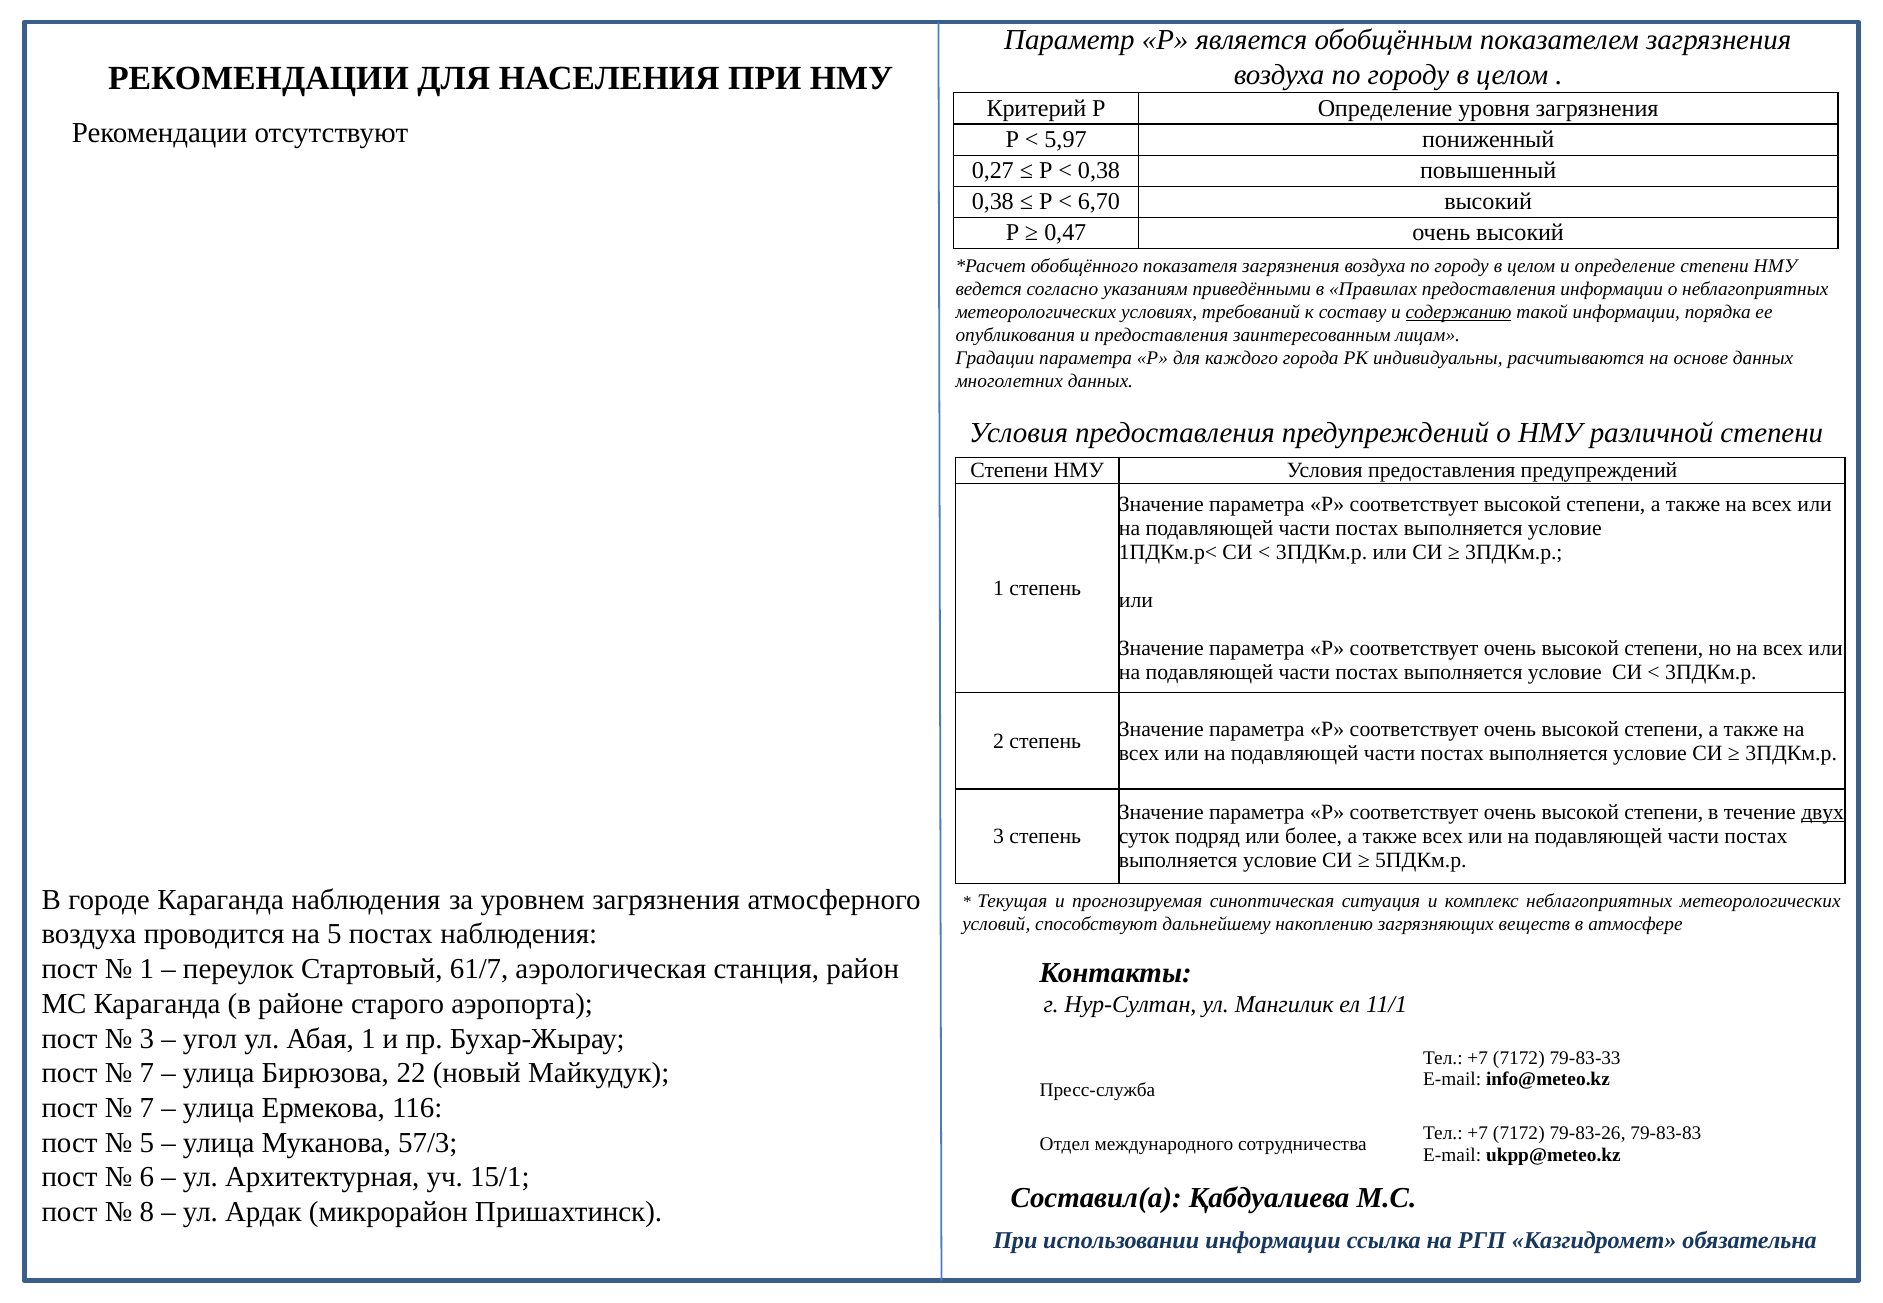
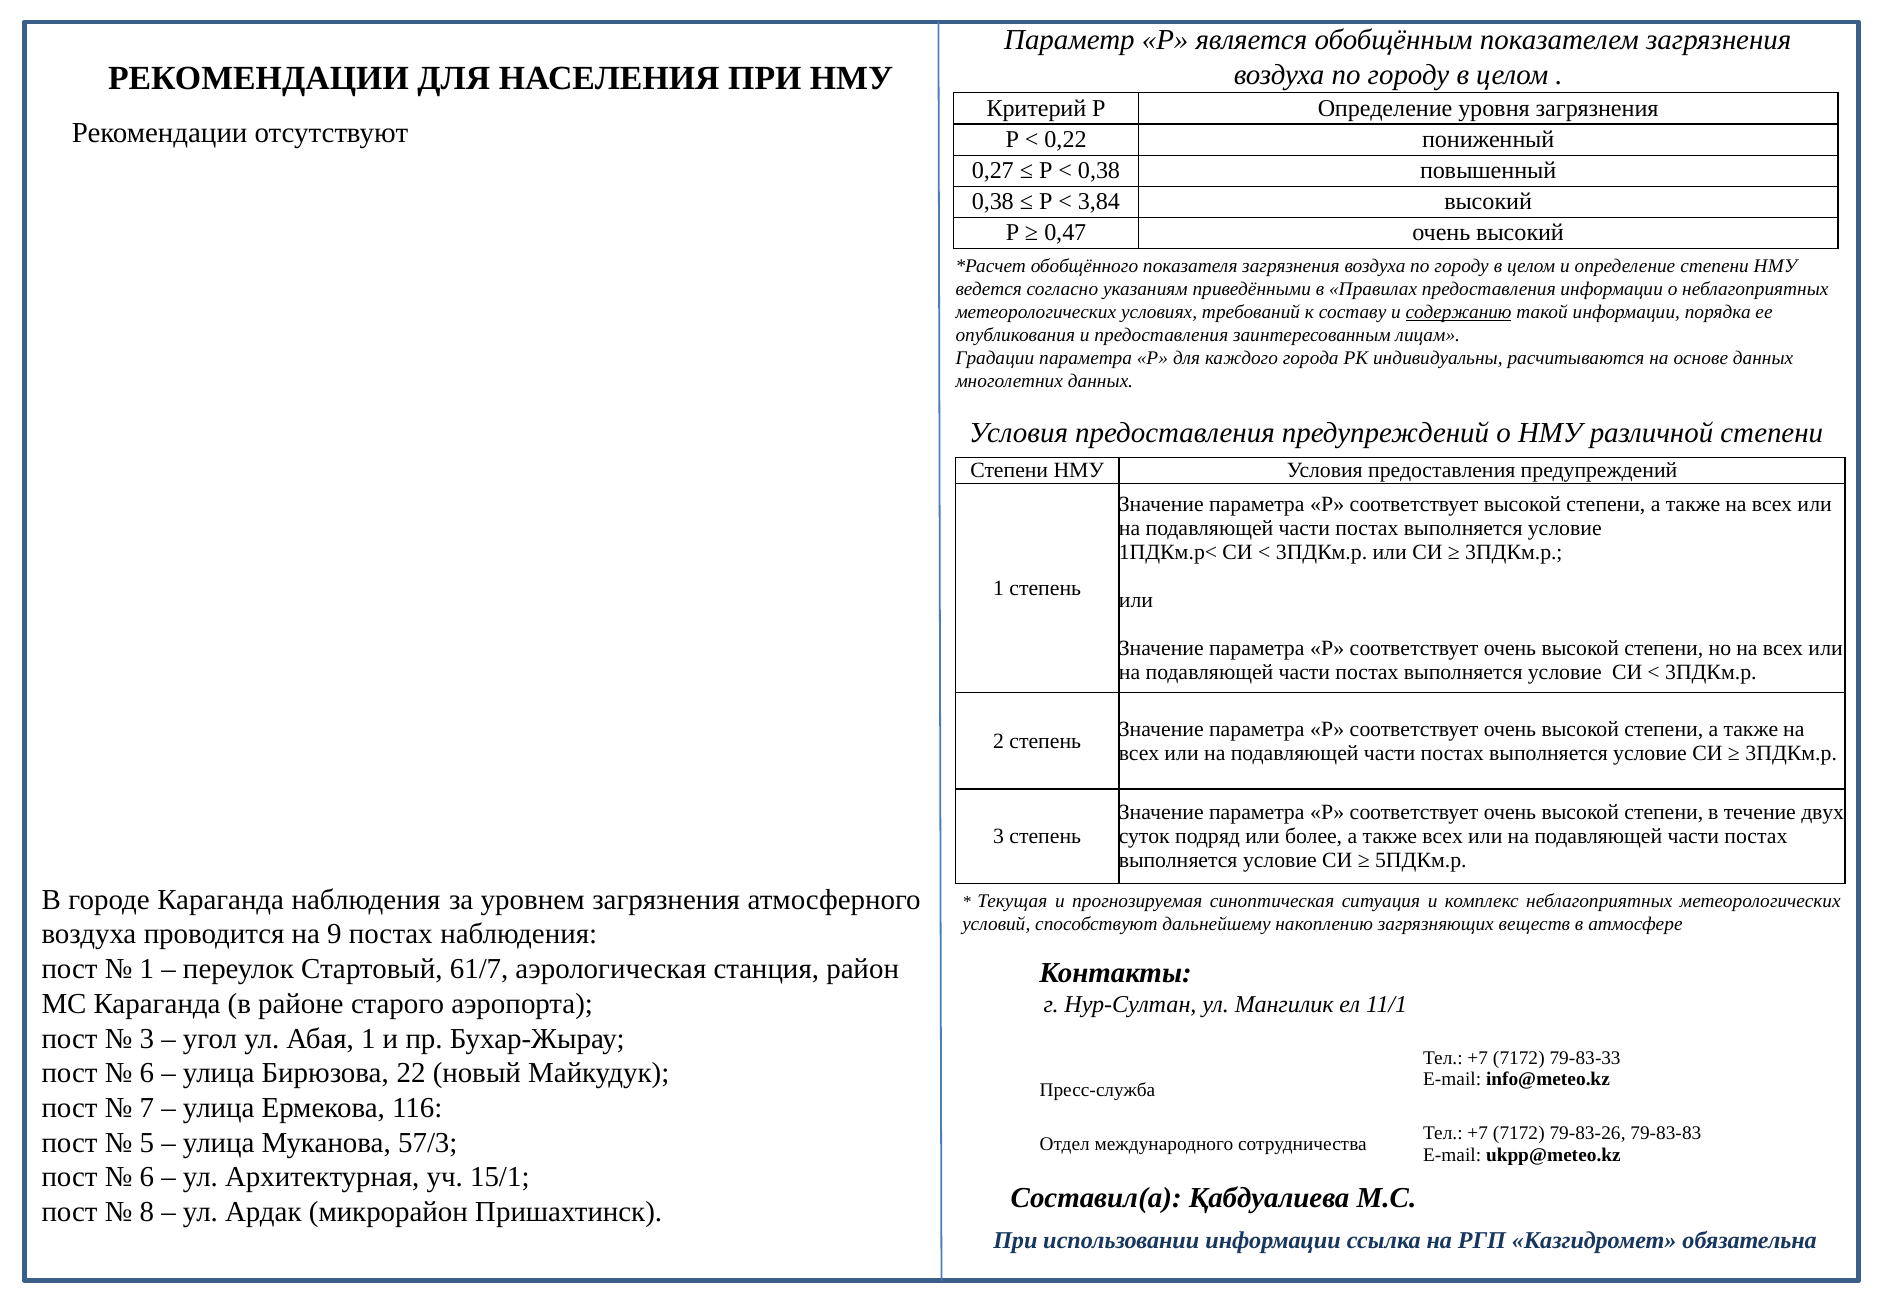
5,97: 5,97 -> 0,22 (1066, 139)
6,70: 6,70 -> 3,84 (1099, 201)
двух underline: present -> none (1823, 813)
на 5: 5 -> 9 (334, 935)
7: 7 -> 6 (147, 1074)
